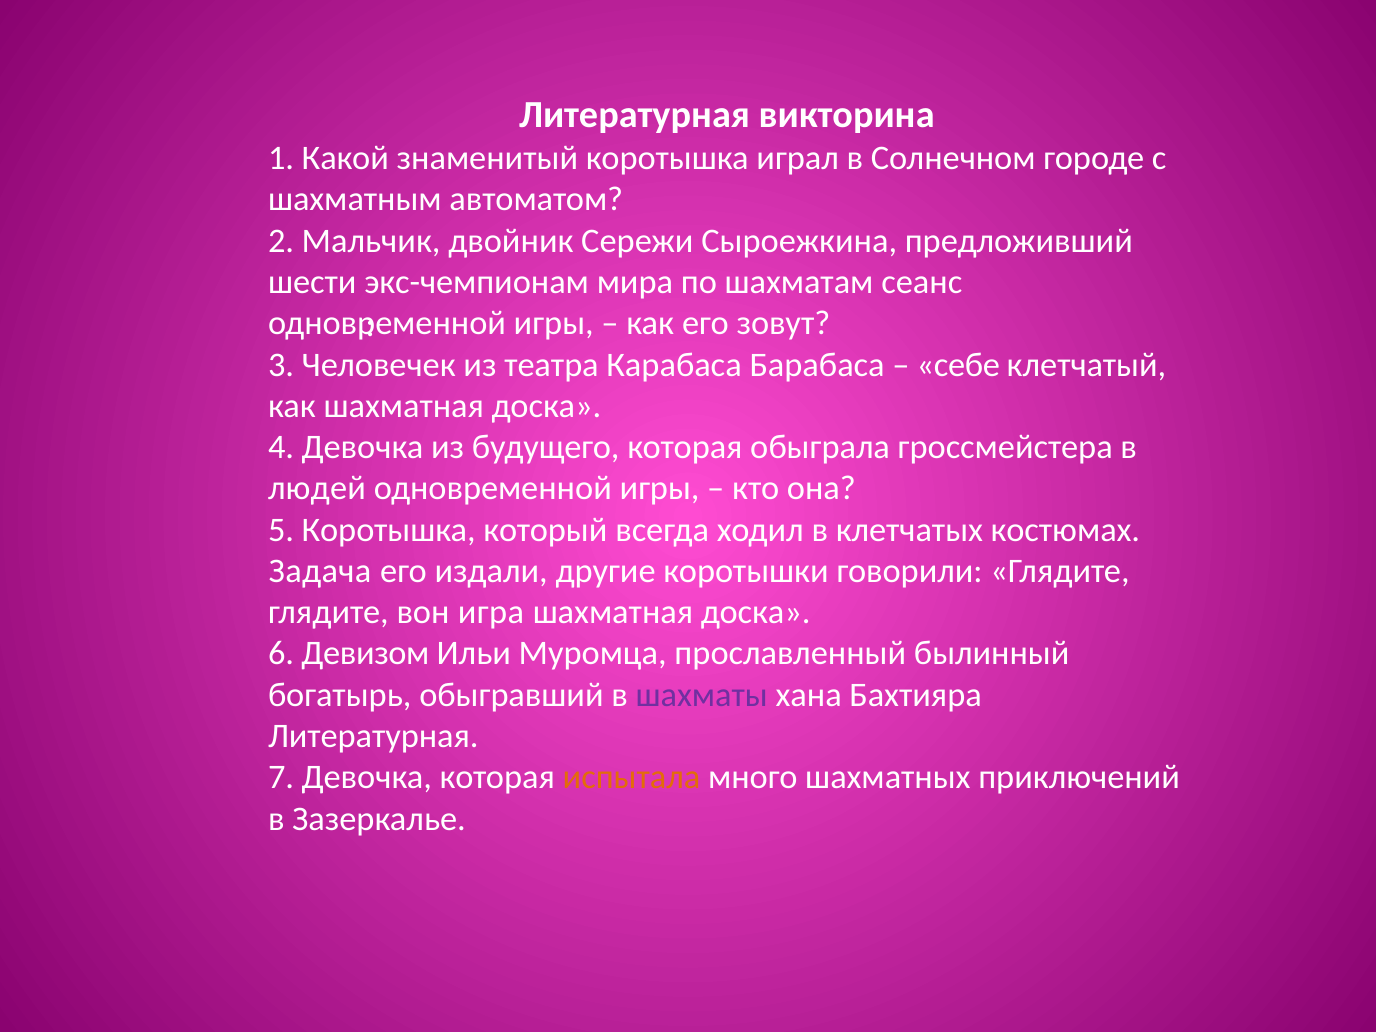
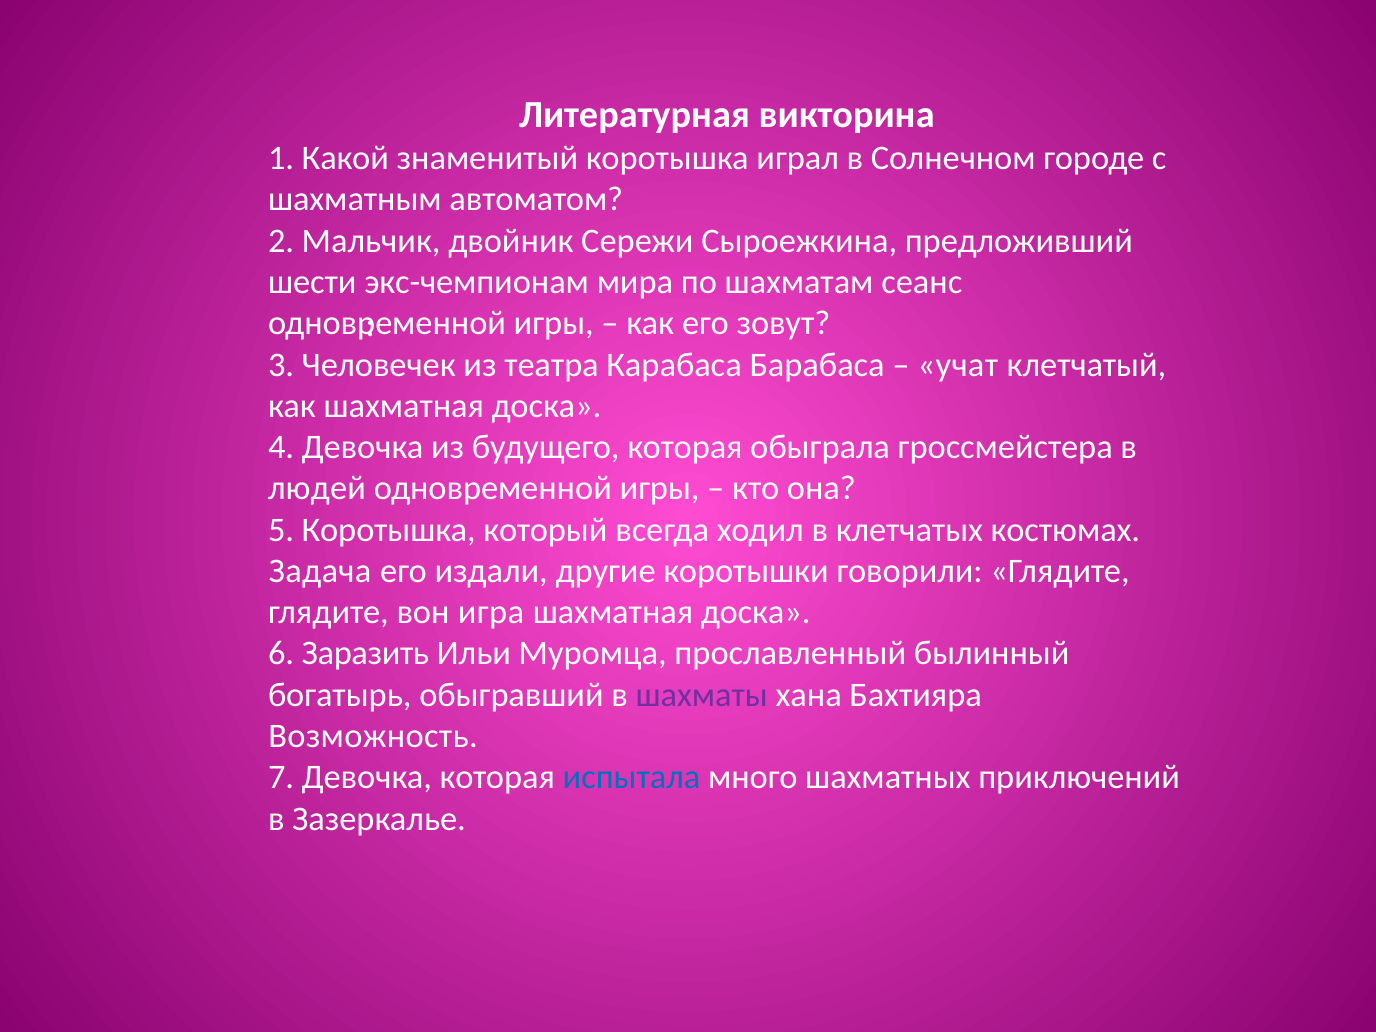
себе: себе -> учат (958, 365)
Девизом: Девизом -> Заразить (365, 654)
Литературная: Литературная -> Возможность (373, 736)
испытала colour: orange -> blue (632, 777)
